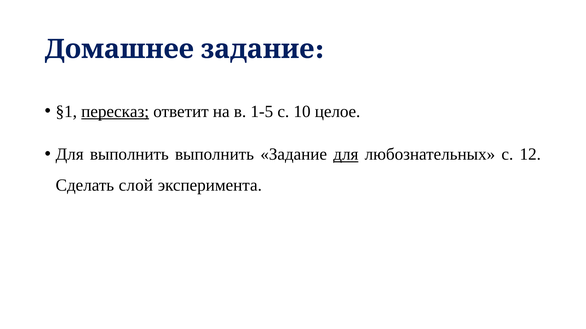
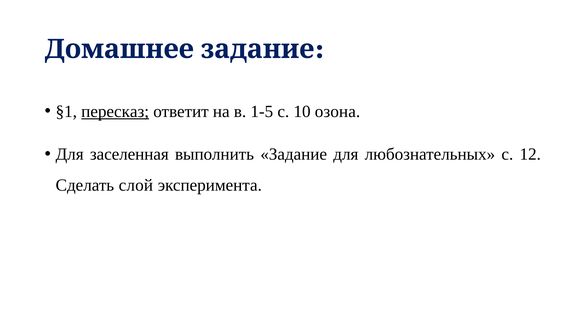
целое: целое -> озона (338, 112)
Для выполнить: выполнить -> заселенная (129, 155)
для underline: present -> none (346, 155)
